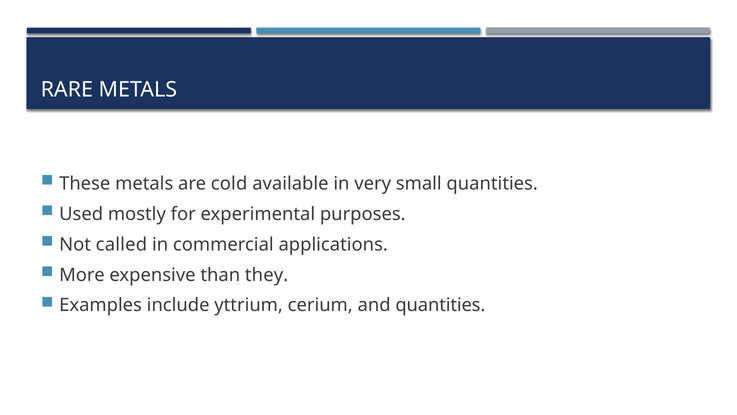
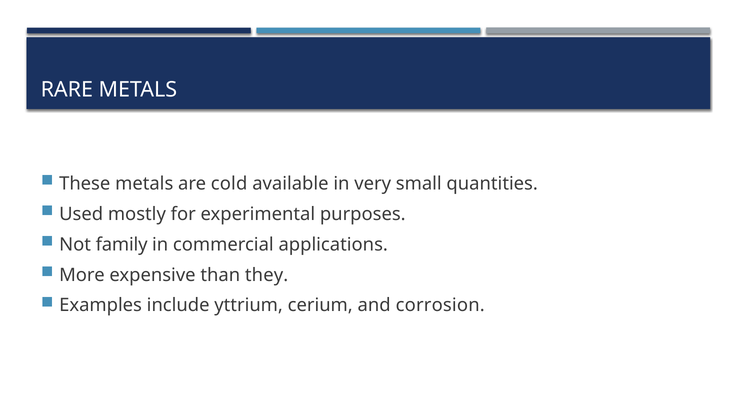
called: called -> family (122, 244)
and quantities: quantities -> corrosion (440, 305)
